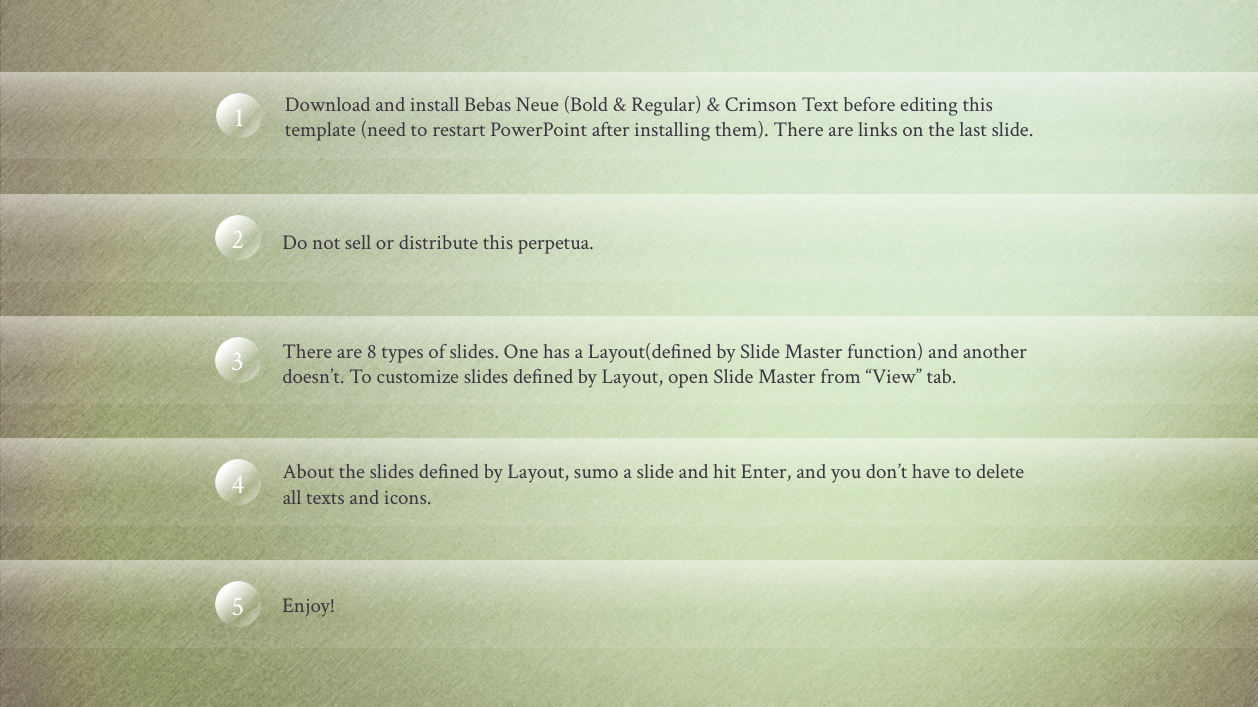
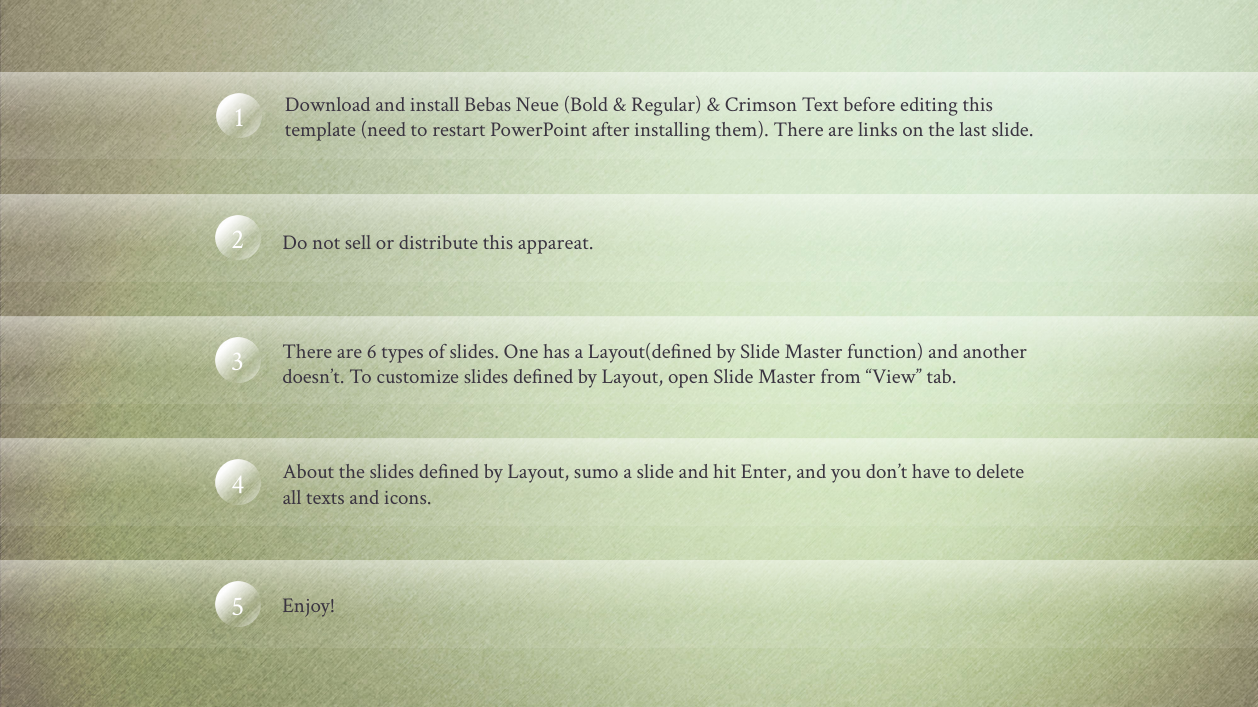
perpetua: perpetua -> appareat (556, 243)
8: 8 -> 6 (372, 351)
